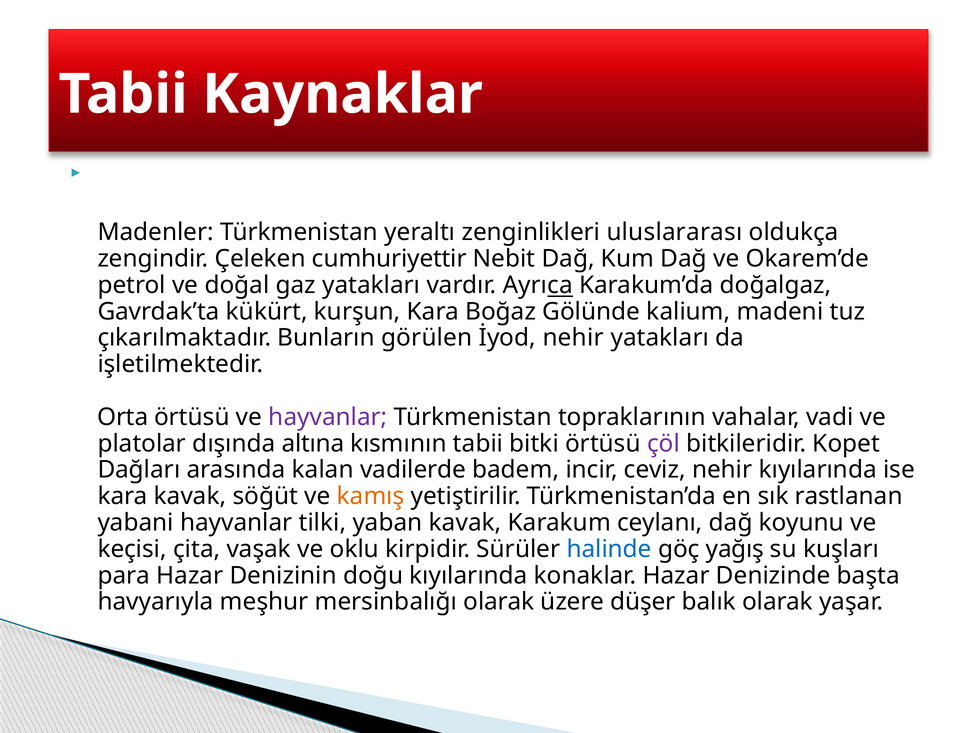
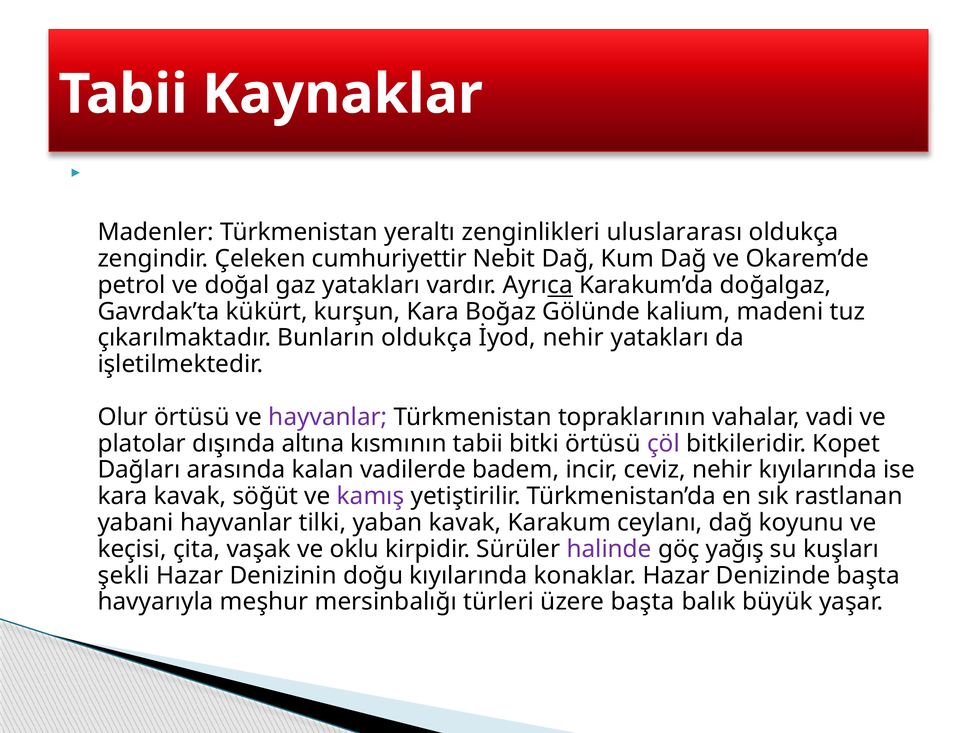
Bunların görülen: görülen -> oldukça (427, 338)
Orta: Orta -> Olur (123, 417)
kamış colour: orange -> purple (371, 496)
halinde colour: blue -> purple (609, 549)
para: para -> şekli (124, 575)
mersinbalığı olarak: olarak -> türleri (499, 602)
üzere düşer: düşer -> başta (643, 602)
balık olarak: olarak -> büyük (778, 602)
